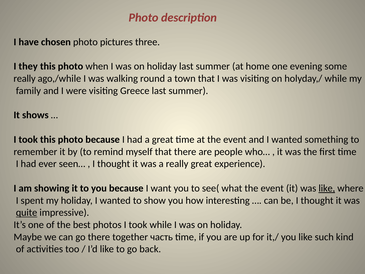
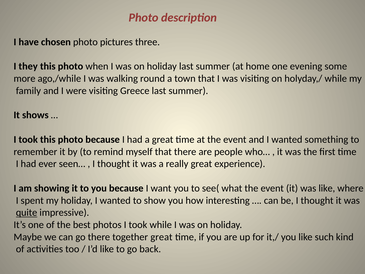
really: really -> more (25, 79)
like underline: present -> none (327, 188)
together часть: часть -> great (161, 237)
